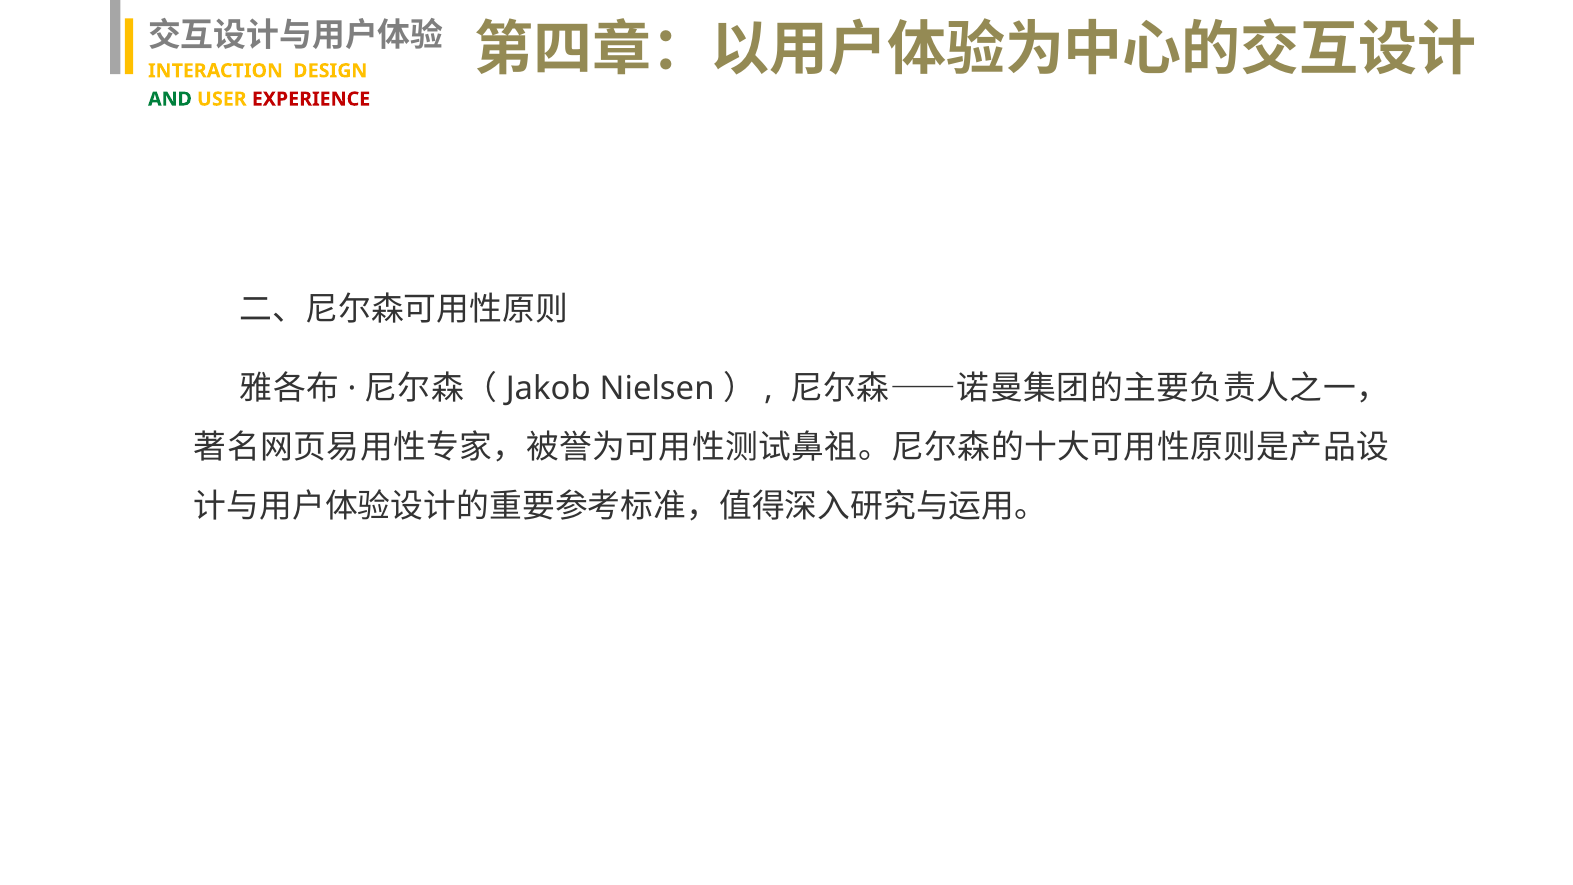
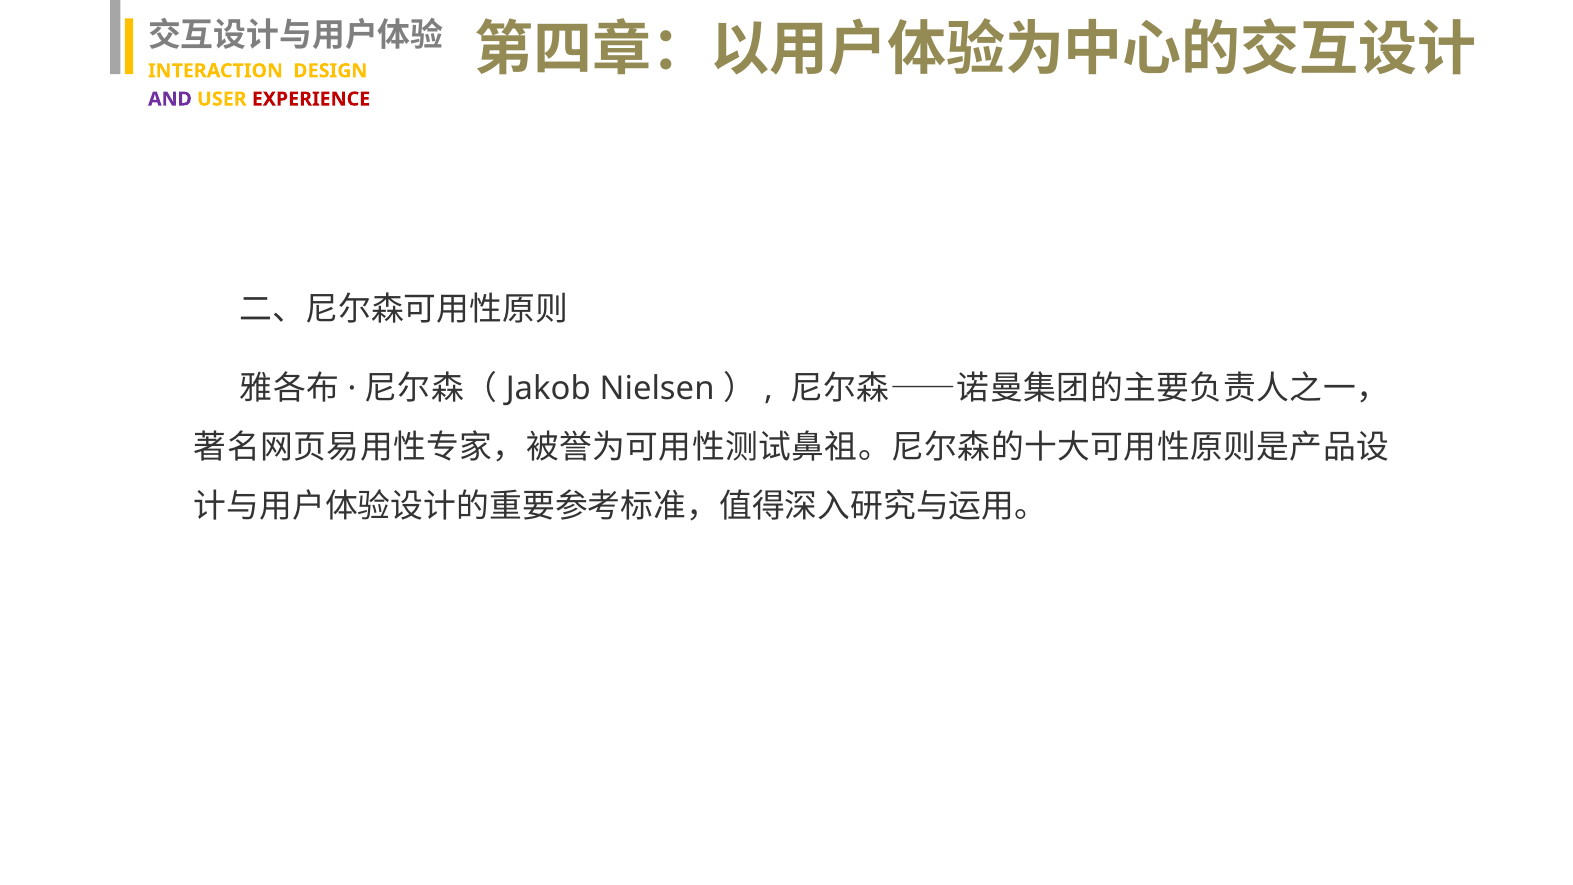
AND colour: green -> purple (170, 99)
